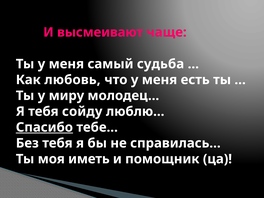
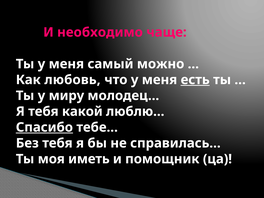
высмеивают: высмеивают -> необходимо (100, 32)
судьба: судьба -> можно (161, 64)
есть underline: none -> present (195, 80)
сойду: сойду -> какой (82, 111)
